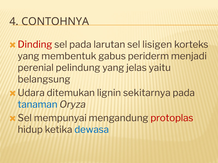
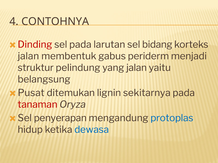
lisigen: lisigen -> bidang (157, 45)
yang: yang -> jalan (28, 56)
perenial: perenial -> struktur (36, 68)
yang jelas: jelas -> jalan (137, 68)
Udara: Udara -> Pusat (31, 93)
tanaman colour: blue -> red (38, 105)
mempunyai: mempunyai -> penyerapan (60, 118)
protoplas colour: red -> blue (172, 118)
